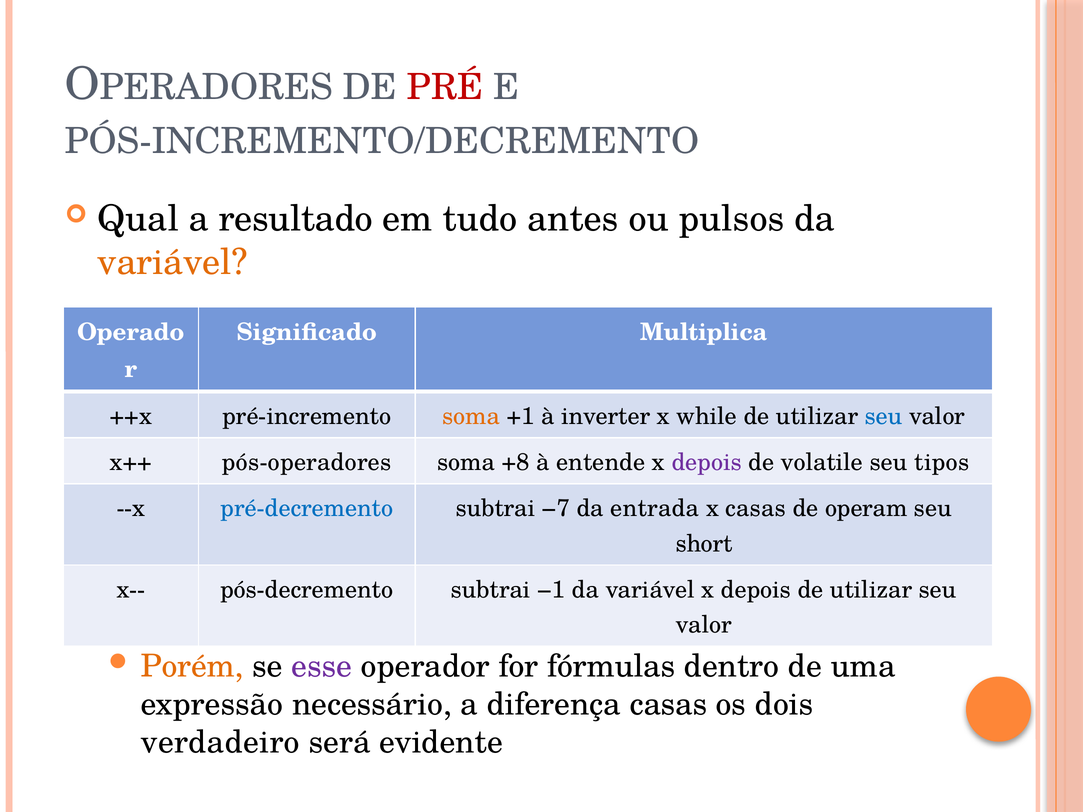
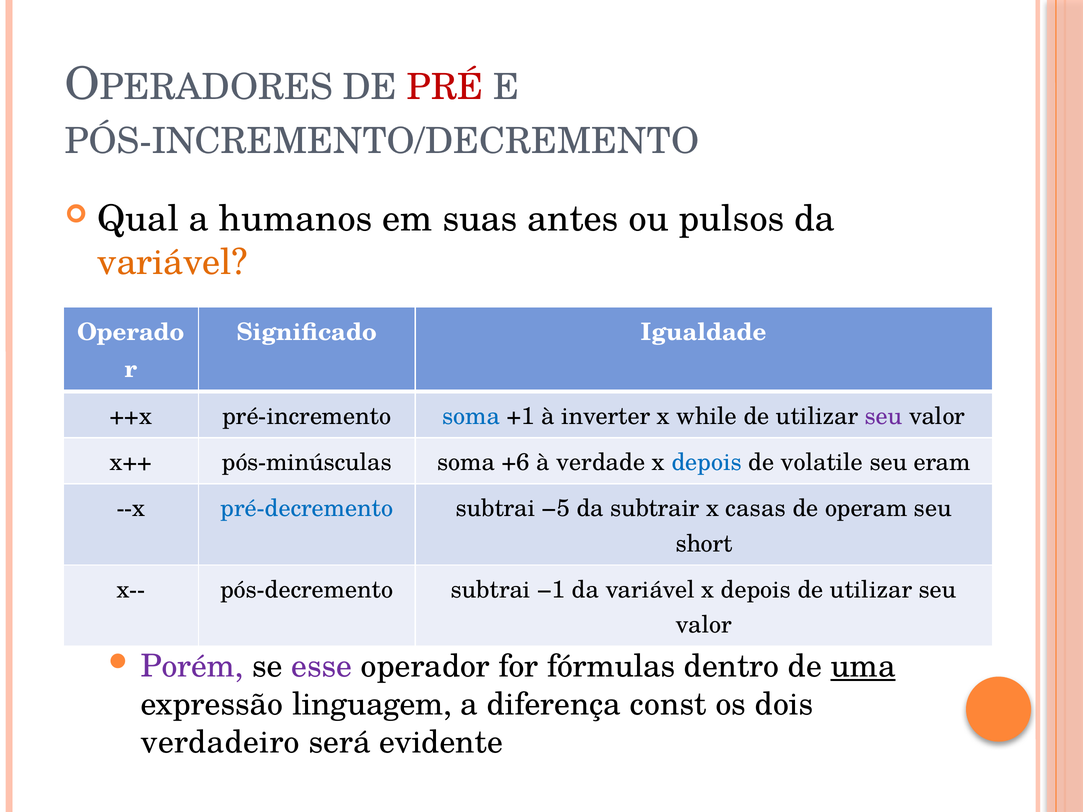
resultado: resultado -> humanos (296, 219)
tudo: tudo -> suas (480, 219)
Multiplica: Multiplica -> Igualdade (704, 332)
soma colour: orange -> blue (471, 416)
seu colour: blue -> purple (884, 416)
pós-operadores: pós-operadores -> pós-minúsculas (307, 463)
+8: +8 -> +6 (516, 463)
entende: entende -> verdade (601, 463)
depois colour: purple -> blue (707, 463)
tipos: tipos -> eram (942, 463)
−7: −7 -> −5 (556, 509)
entrada: entrada -> subtrair (655, 509)
Porém colour: orange -> purple (192, 667)
uma underline: none -> present (863, 667)
necessário: necessário -> linguagem (372, 704)
diferença casas: casas -> const (668, 704)
